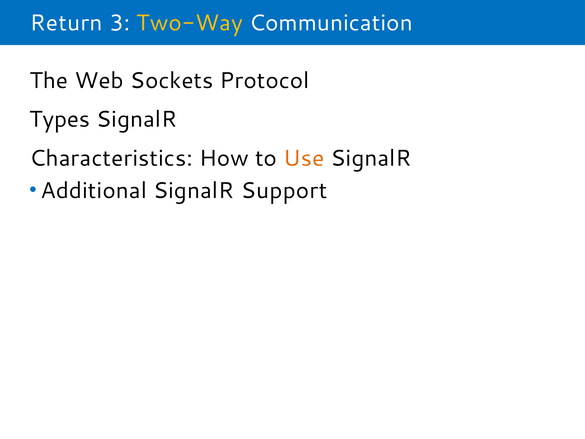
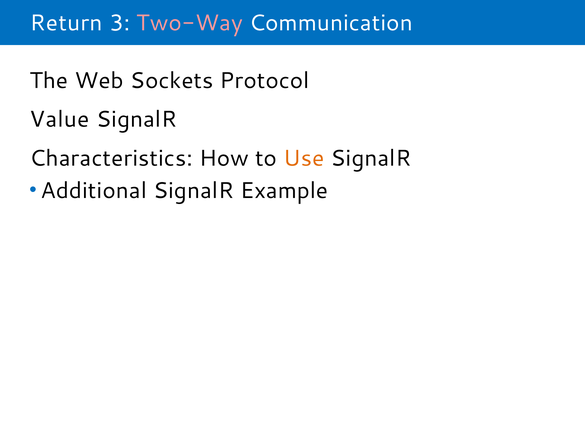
Two-Way colour: yellow -> pink (190, 23)
Types: Types -> Value (60, 119)
Support: Support -> Example (284, 190)
